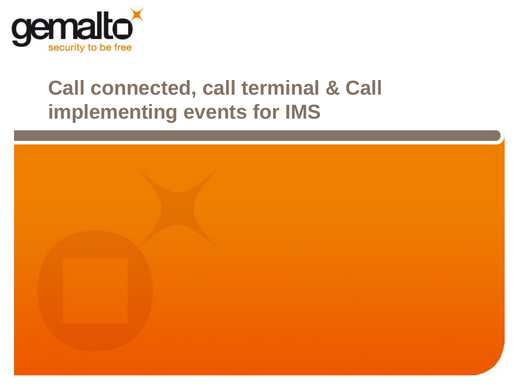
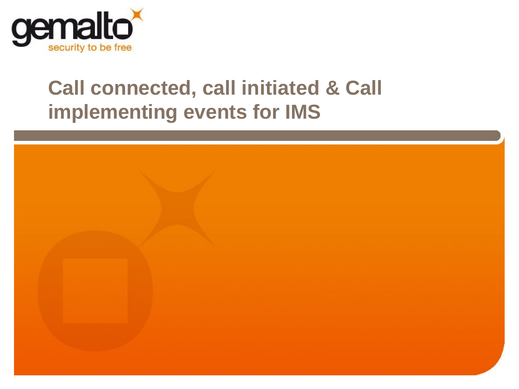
terminal: terminal -> initiated (281, 88)
